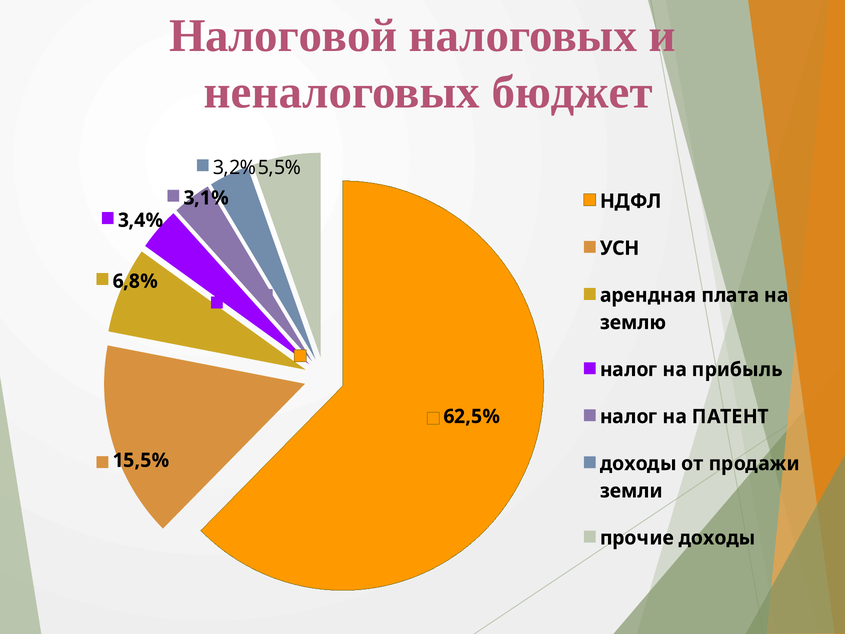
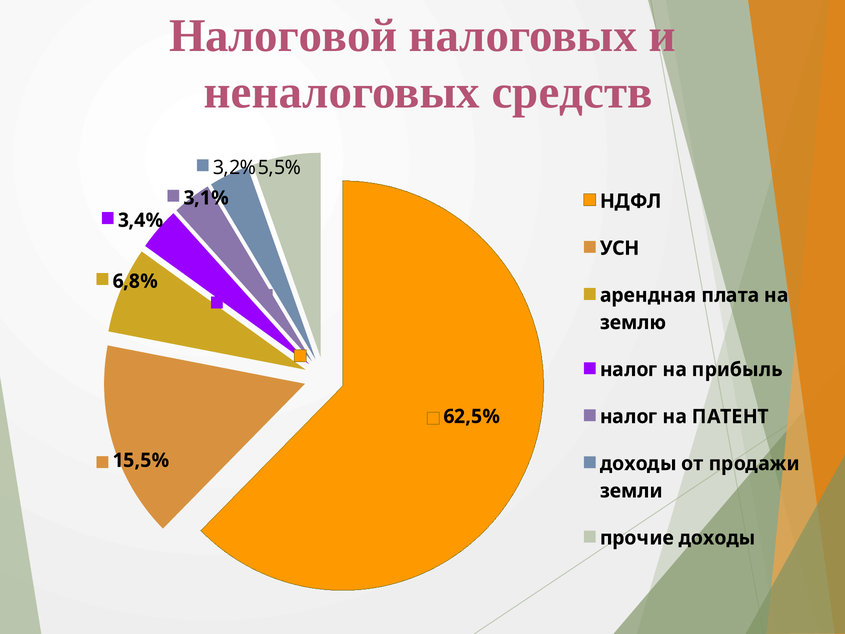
бюджет: бюджет -> средств (572, 92)
